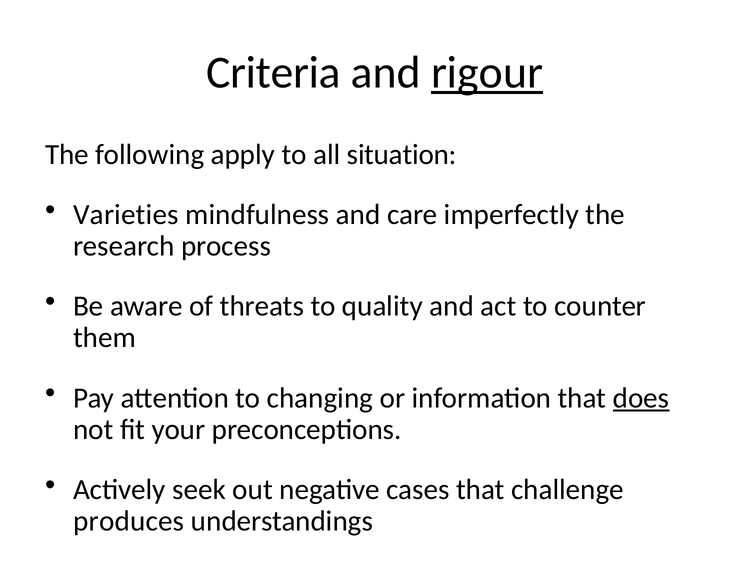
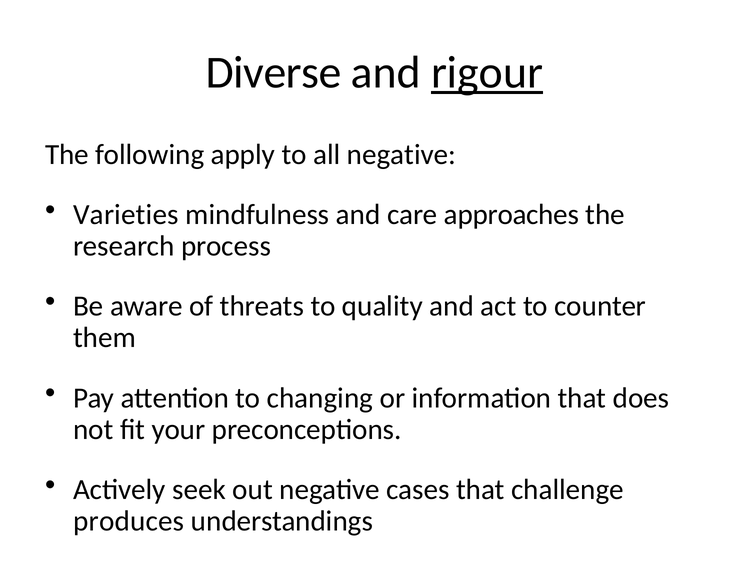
Criteria: Criteria -> Diverse (274, 73)
all situation: situation -> negative (402, 155)
imperfectly: imperfectly -> approaches (511, 215)
does underline: present -> none (641, 398)
